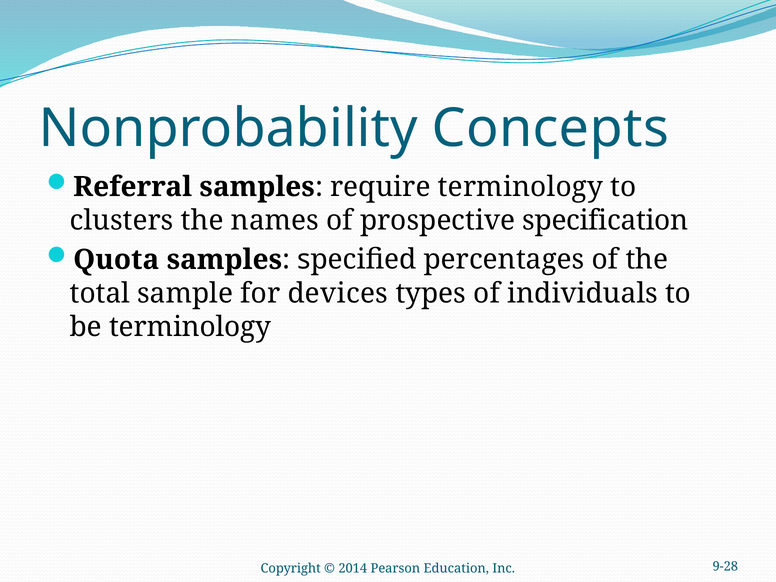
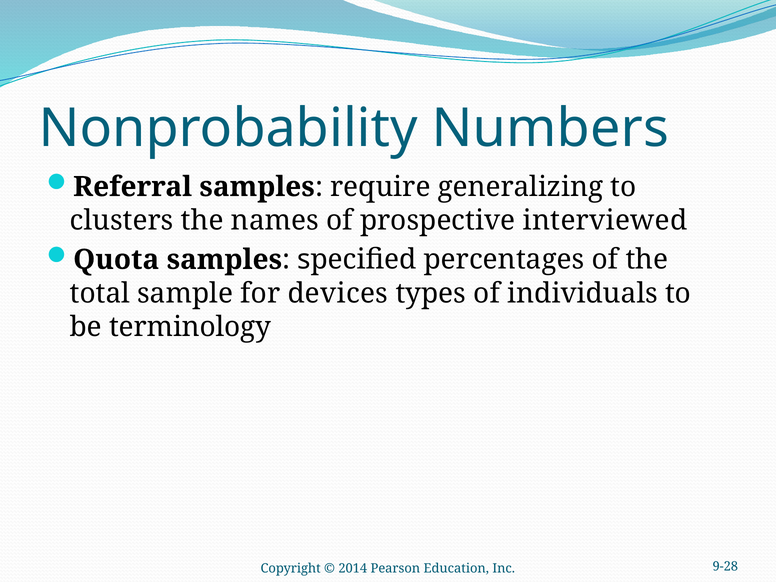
Concepts: Concepts -> Numbers (550, 128)
require terminology: terminology -> generalizing (521, 187)
specification: specification -> interviewed (605, 220)
